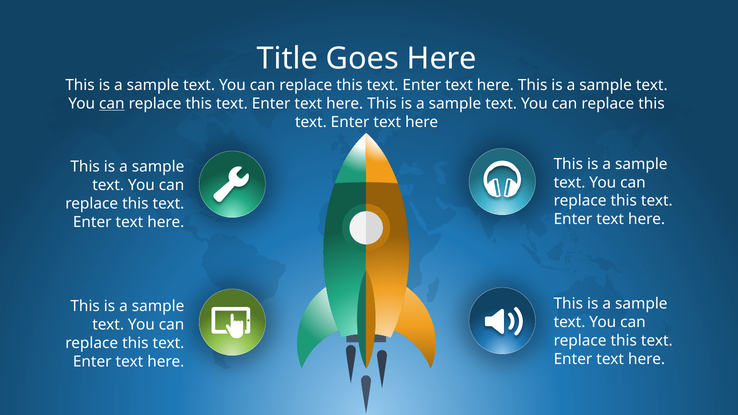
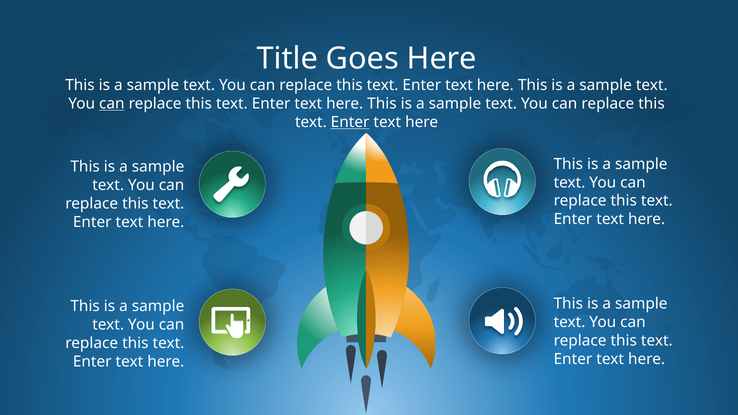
Enter underline: none -> present (350, 122)
